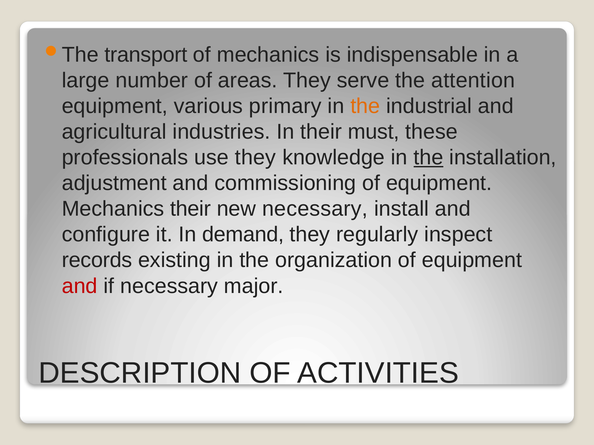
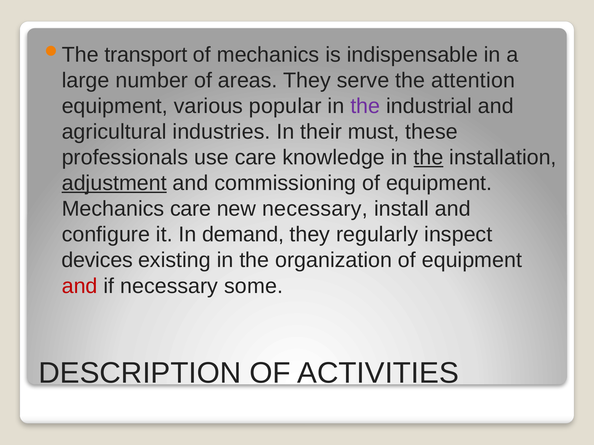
primary: primary -> popular (285, 106)
the colour: orange -> purple (365, 106)
use they: they -> care (256, 158)
adjustment underline: none -> present (114, 183)
Mechanics their: their -> care (191, 209)
records: records -> devices (97, 261)
major: major -> some (254, 286)
